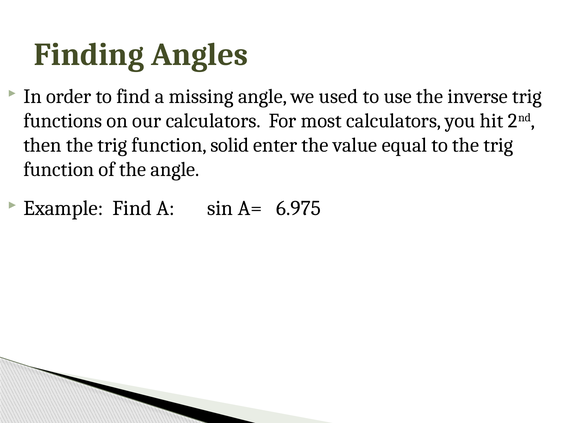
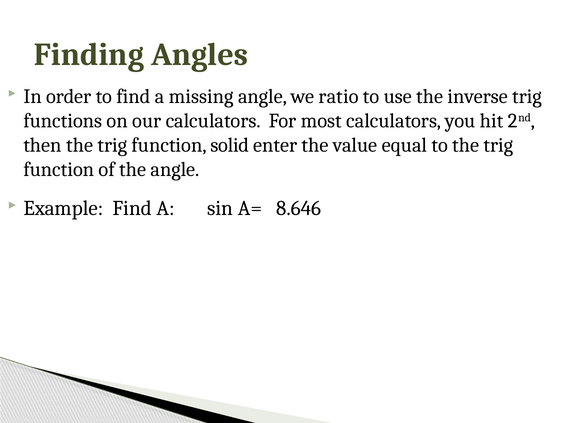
used: used -> ratio (339, 96)
6.975: 6.975 -> 8.646 (299, 208)
